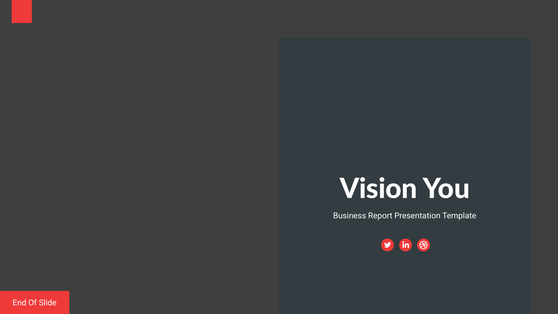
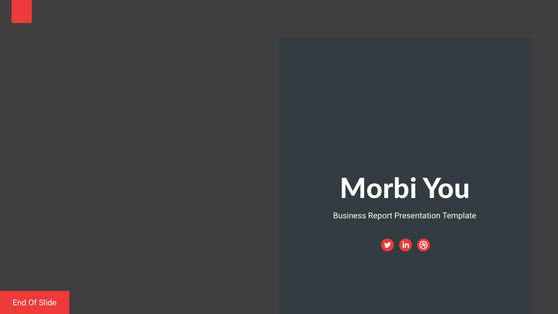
Vision: Vision -> Morbi (378, 189)
